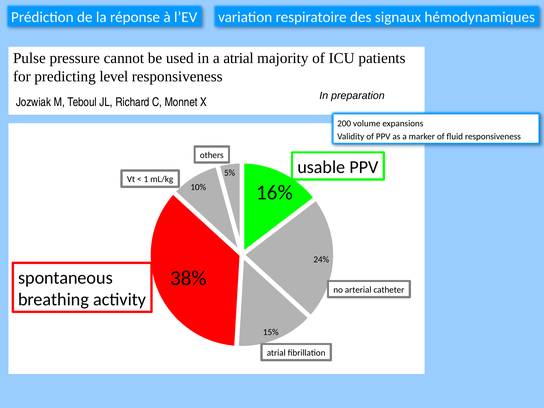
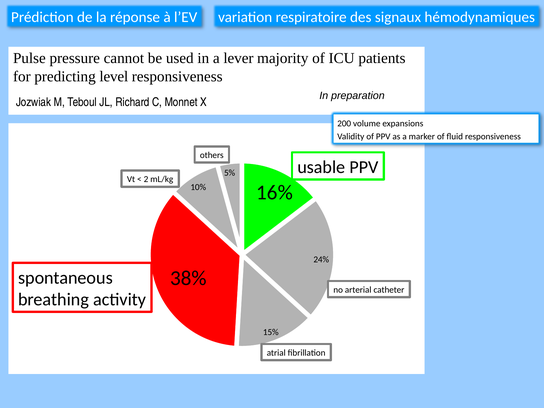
a atrial: atrial -> lever (238, 58)
1: 1 -> 2 (146, 179)
